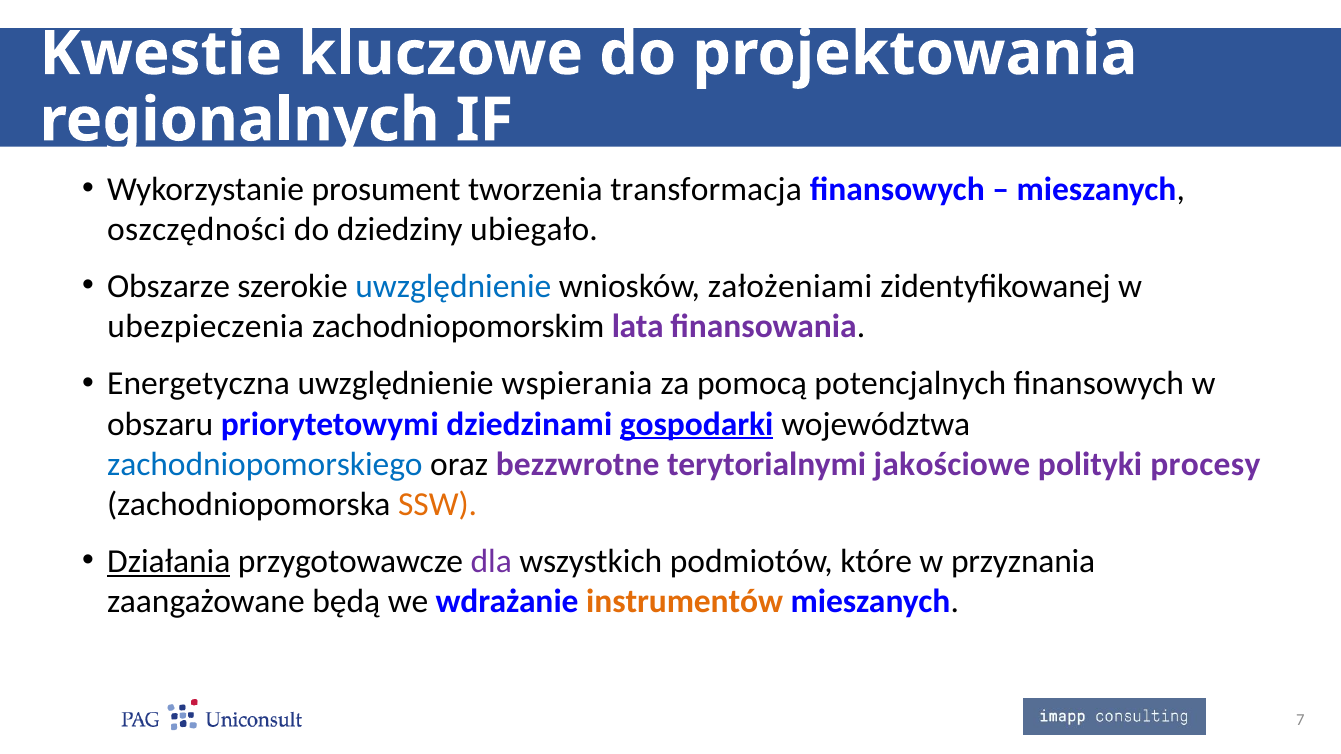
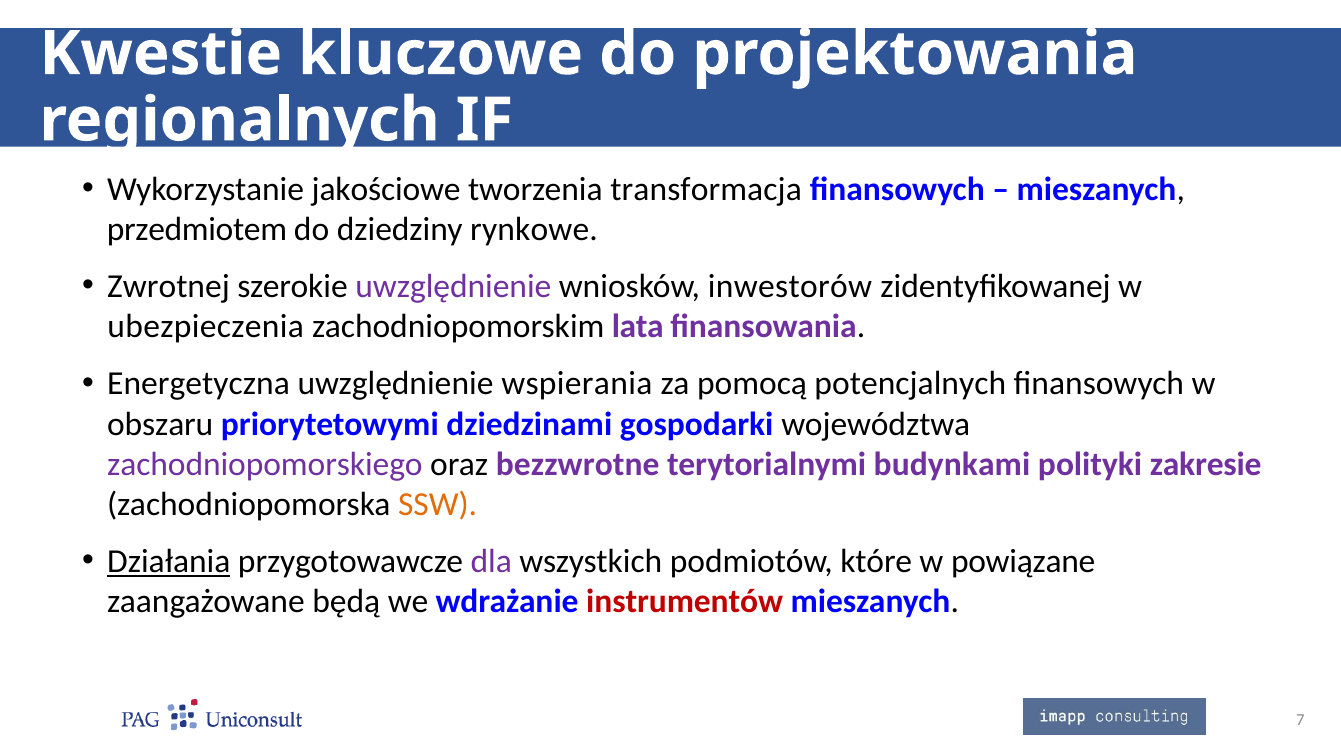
prosument: prosument -> jakościowe (386, 189)
oszczędności: oszczędności -> przedmiotem (197, 230)
ubiegało: ubiegało -> rynkowe (534, 230)
Obszarze: Obszarze -> Zwrotnej (168, 287)
uwzględnienie colour: blue -> purple (453, 287)
założeniami: założeniami -> inwestorów (790, 287)
gospodarki underline: present -> none (697, 424)
zachodniopomorskiego colour: blue -> purple (265, 464)
jakościowe: jakościowe -> budynkami (952, 464)
procesy: procesy -> zakresie (1206, 464)
przyznania: przyznania -> powiązane (1023, 562)
instrumentów colour: orange -> red (685, 602)
